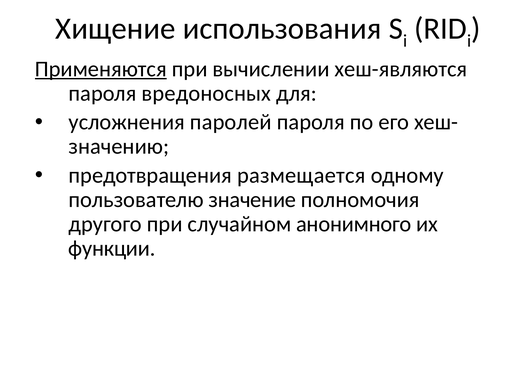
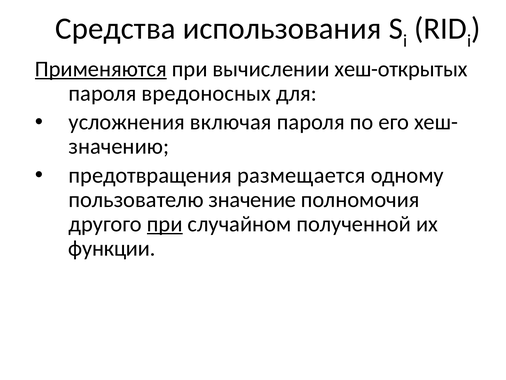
Хищение: Хищение -> Средства (116, 29)
хеш-являются: хеш-являются -> хеш-открытых (401, 69)
паролей: паролей -> включая (231, 122)
при underline: none -> present (165, 224)
анонимного: анонимного -> полученной (354, 224)
